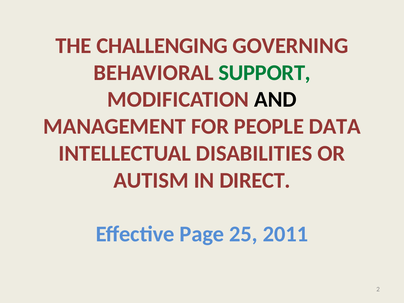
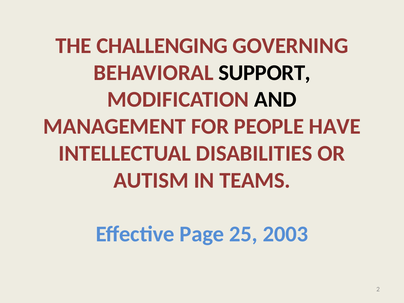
SUPPORT colour: green -> black (265, 73)
DATA: DATA -> HAVE (335, 126)
DIRECT: DIRECT -> TEAMS (255, 180)
2011: 2011 -> 2003 (285, 234)
